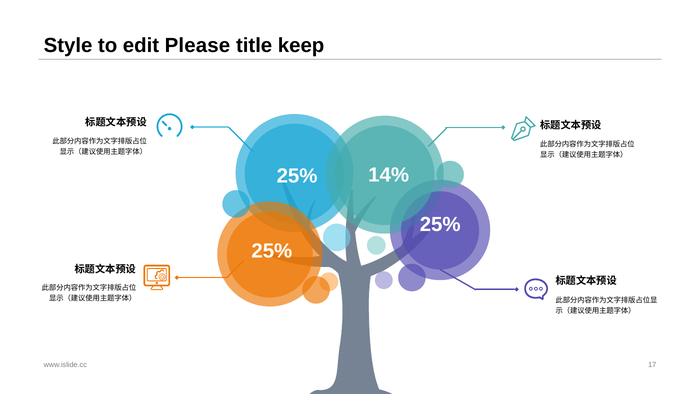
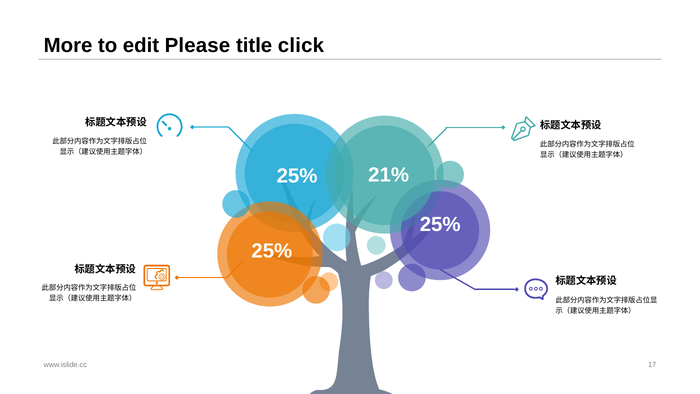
Style: Style -> More (68, 45)
keep: keep -> click (301, 45)
14%: 14% -> 21% (389, 175)
